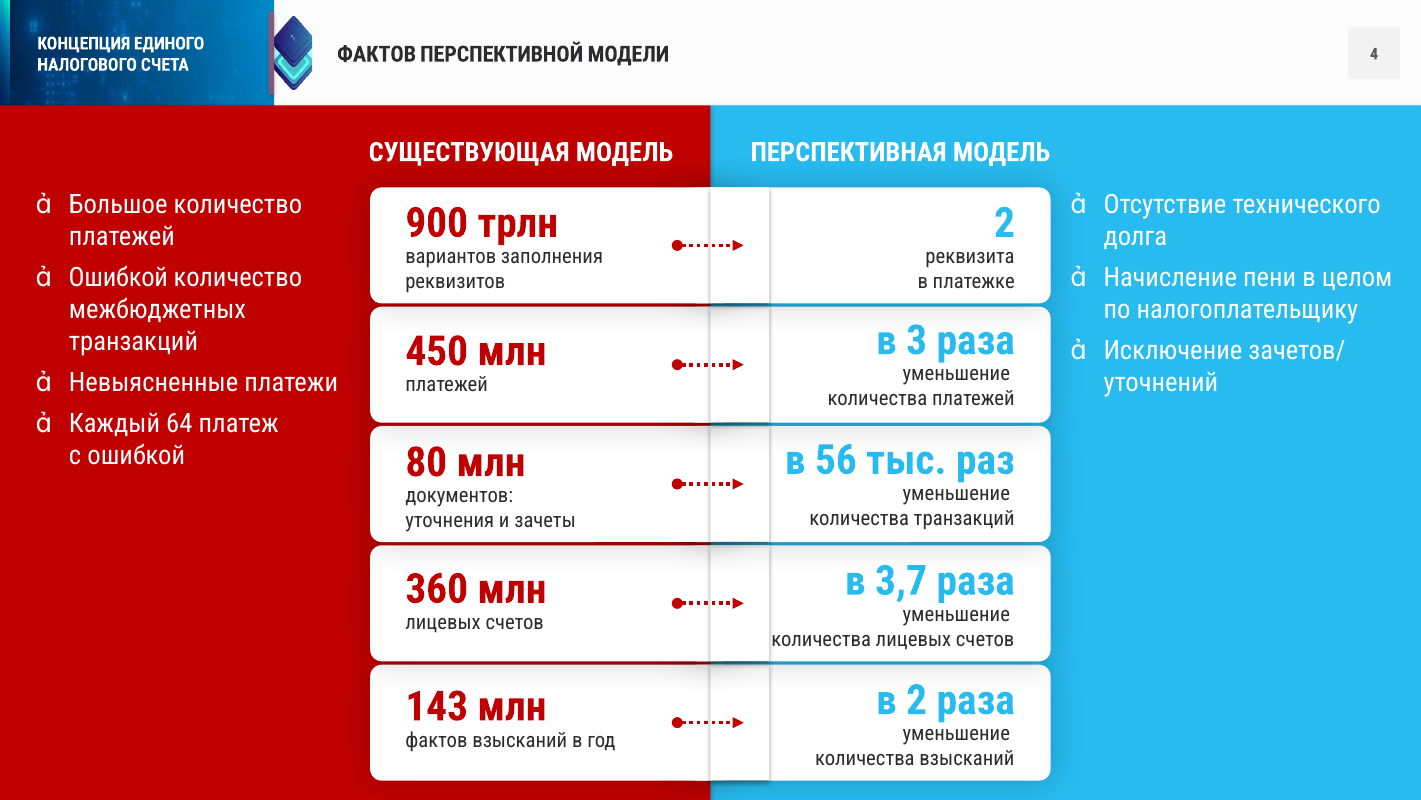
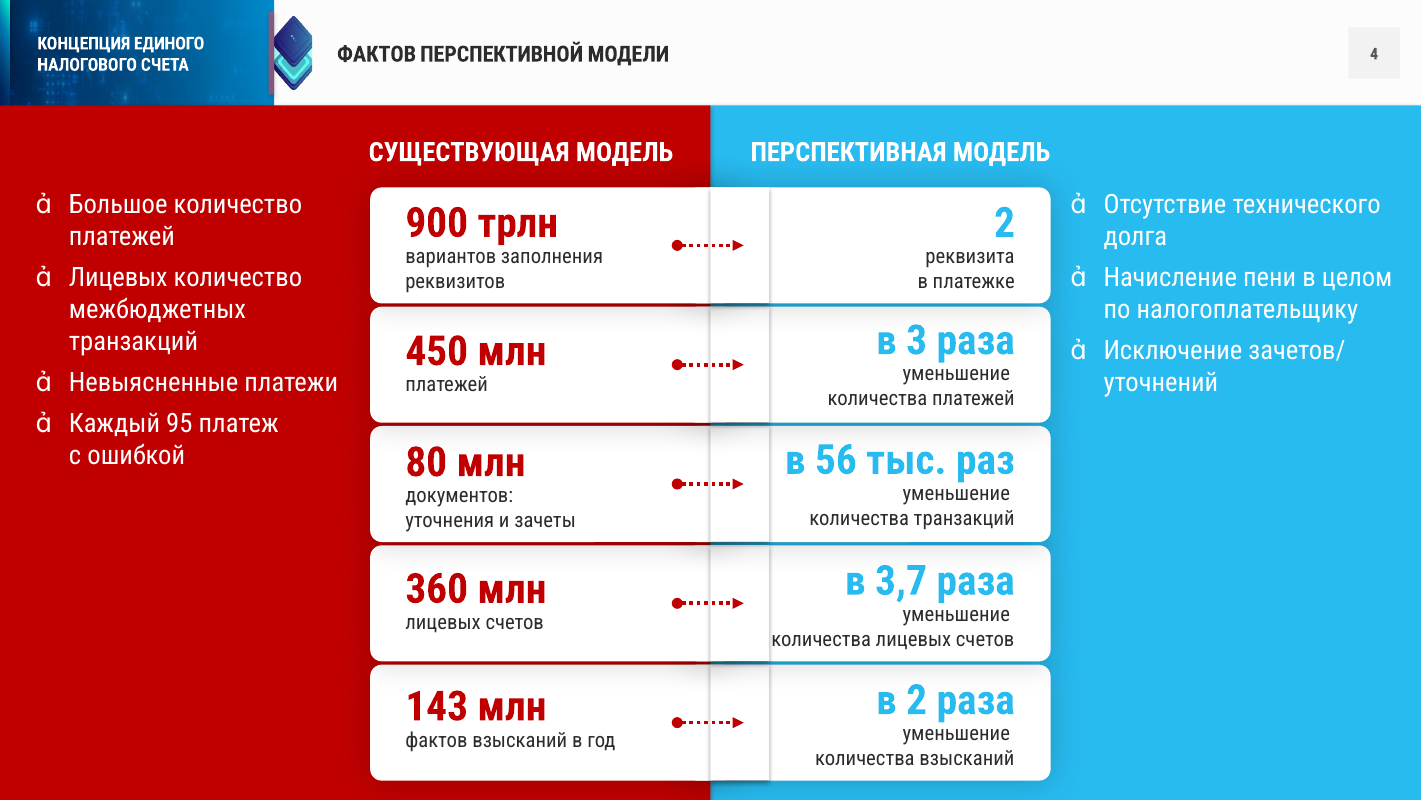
Ошибкой: Ошибкой -> Лицевых (118, 278)
64: 64 -> 95 (179, 424)
